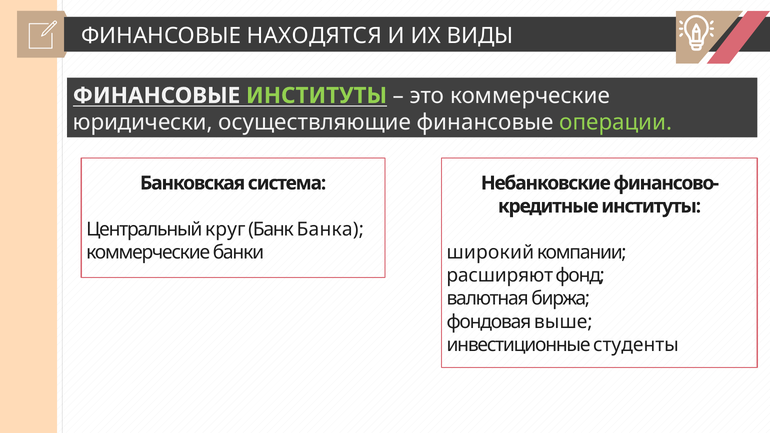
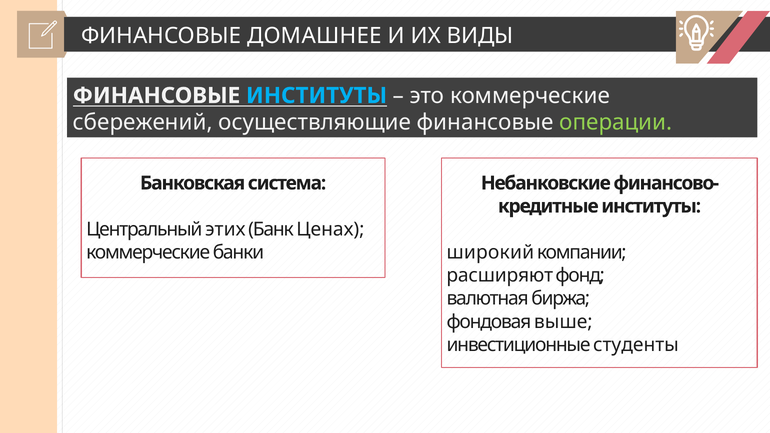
НАХОДЯТСЯ: НАХОДЯТСЯ -> ДОМАШНЕЕ (314, 36)
ИНСТИТУТЫ colour: light green -> light blue (317, 96)
юридически: юридически -> сбережений (143, 123)
круг: круг -> этих (225, 229)
Банка: Банка -> Ценах (330, 229)
